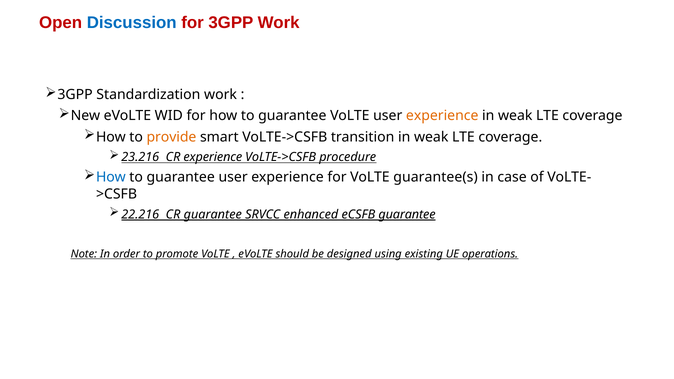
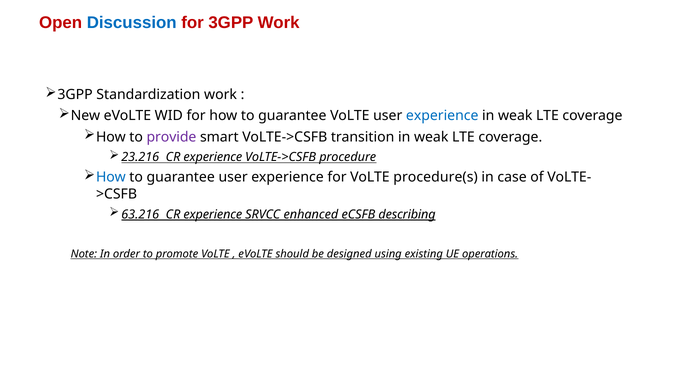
experience colour: orange -> blue (442, 116)
provide colour: orange -> purple (171, 137)
guarantee(s: guarantee(s -> procedure(s (436, 177)
22.216: 22.216 -> 63.216 (140, 214)
guarantee: guarantee -> experience (213, 214)
eCSFB guarantee: guarantee -> describing (407, 214)
